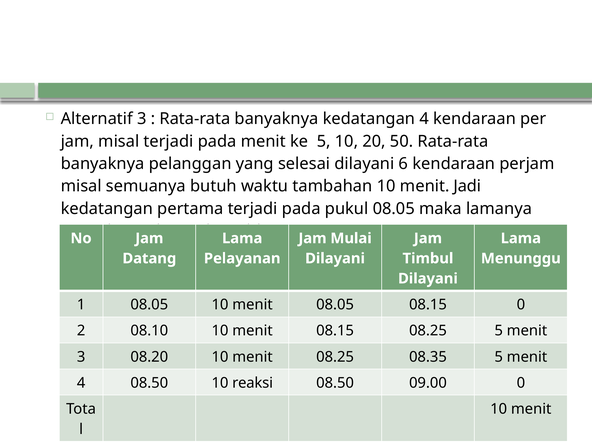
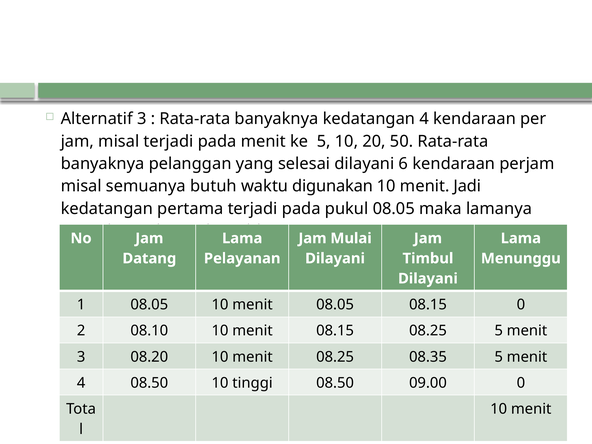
tambahan: tambahan -> digunakan (333, 186)
reaksi: reaksi -> tinggi (253, 383)
